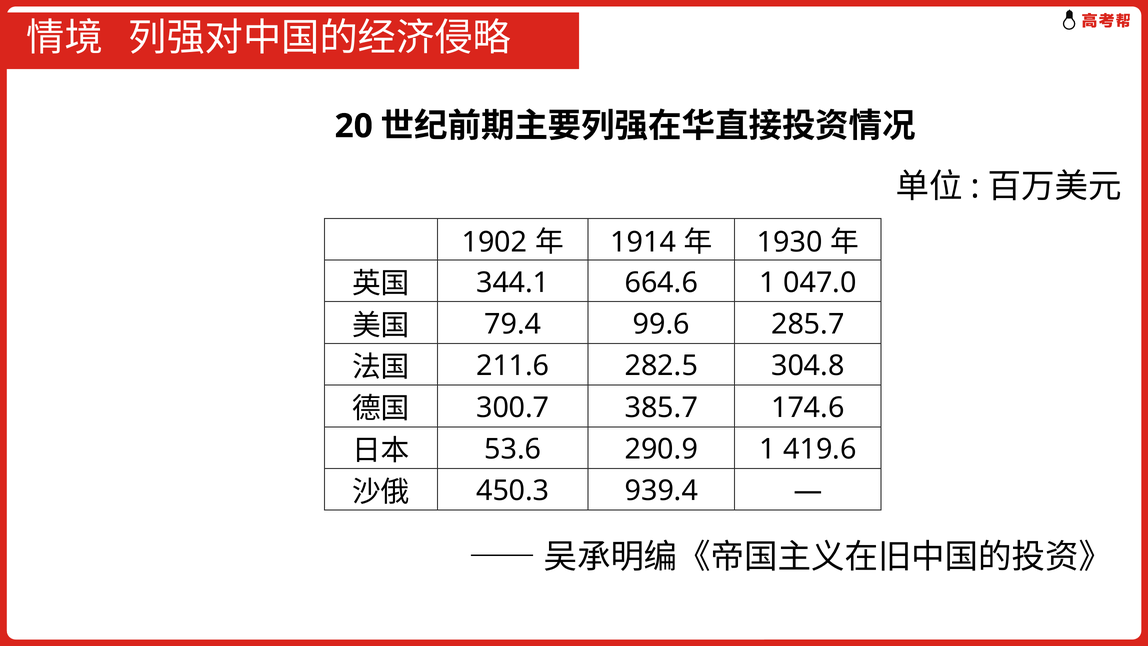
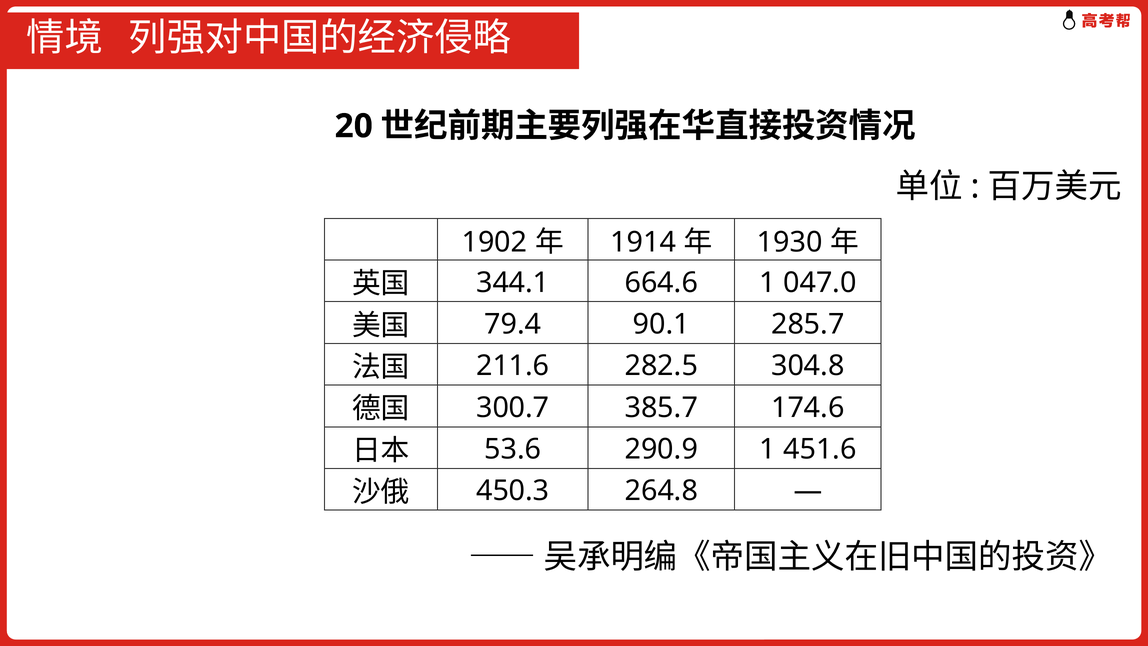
99.6: 99.6 -> 90.1 (661, 324)
419.6: 419.6 -> 451.6 (820, 449)
939.4: 939.4 -> 264.8 (661, 491)
